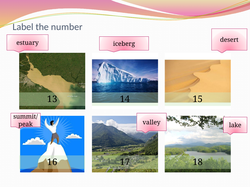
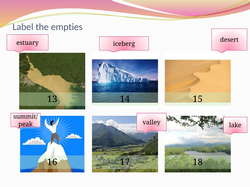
number: number -> empties (67, 27)
